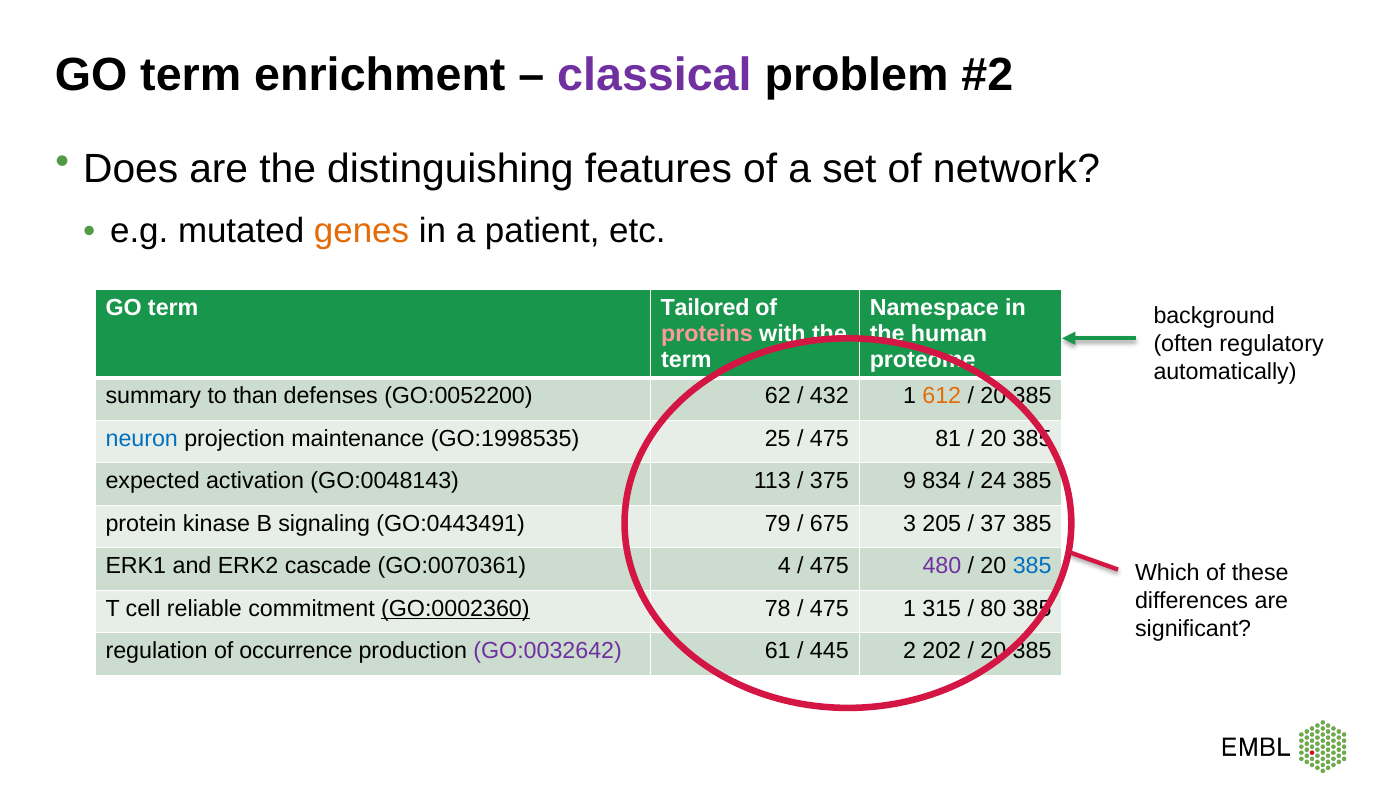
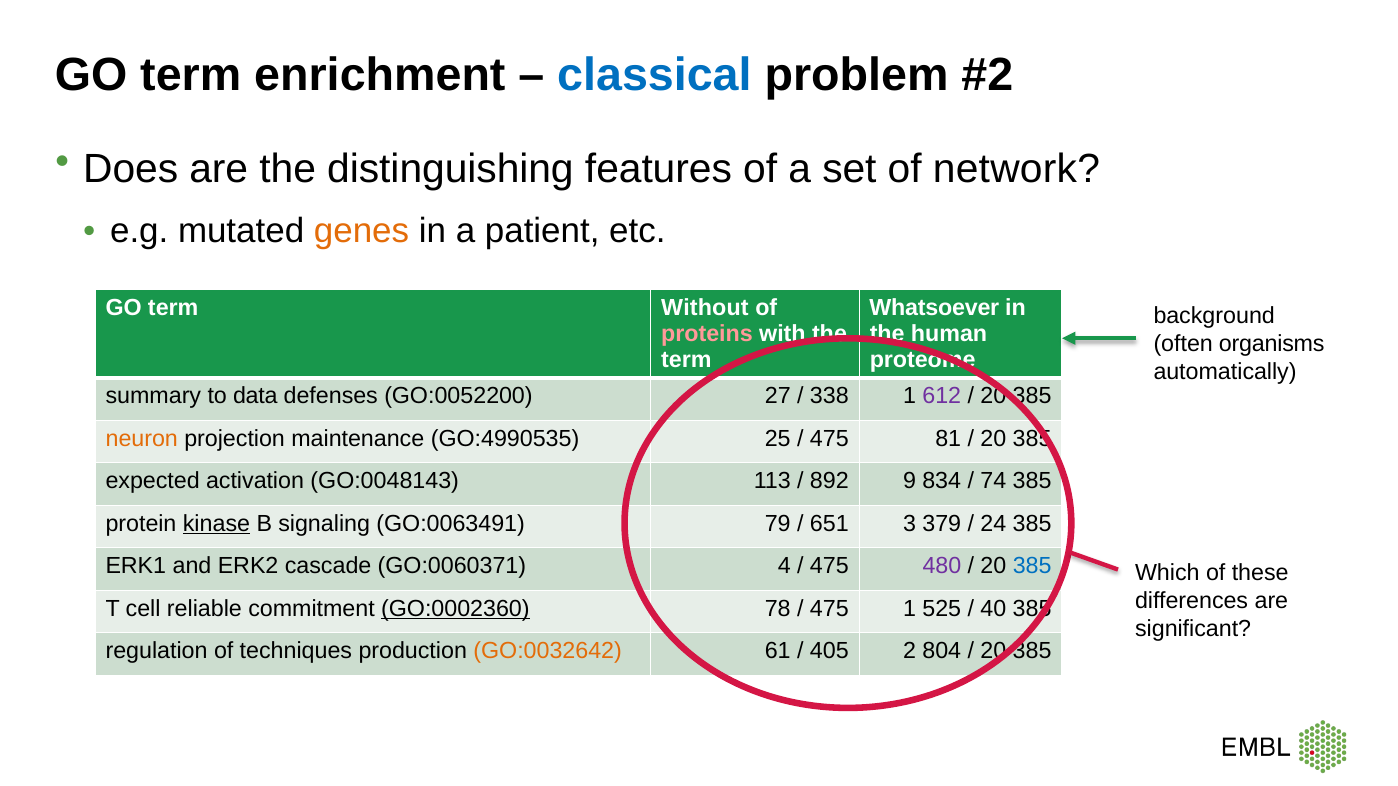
classical colour: purple -> blue (654, 75)
Tailored: Tailored -> Without (705, 308)
Namespace: Namespace -> Whatsoever (934, 308)
regulatory: regulatory -> organisms (1272, 344)
than: than -> data (255, 396)
62: 62 -> 27 (778, 396)
432: 432 -> 338 (829, 396)
612 colour: orange -> purple (942, 396)
neuron colour: blue -> orange (142, 439)
GO:1998535: GO:1998535 -> GO:4990535 (505, 439)
375: 375 -> 892 (829, 481)
24: 24 -> 74 (993, 481)
kinase underline: none -> present (216, 524)
GO:0443491: GO:0443491 -> GO:0063491 (451, 524)
675: 675 -> 651 (829, 524)
205: 205 -> 379 (942, 524)
37: 37 -> 24 (993, 524)
GO:0070361: GO:0070361 -> GO:0060371 (452, 566)
315: 315 -> 525 (942, 609)
80: 80 -> 40 (993, 609)
occurrence: occurrence -> techniques (296, 652)
GO:0032642 colour: purple -> orange (548, 652)
445: 445 -> 405 (829, 652)
202: 202 -> 804 (942, 652)
